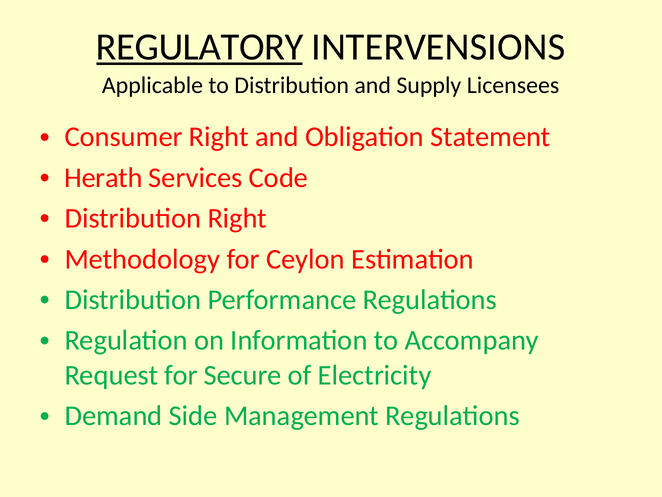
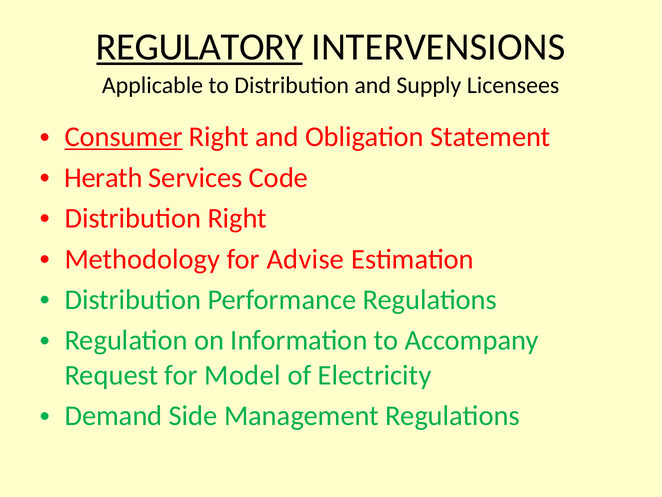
Consumer underline: none -> present (124, 137)
Ceylon: Ceylon -> Advise (305, 259)
Secure: Secure -> Model (242, 375)
